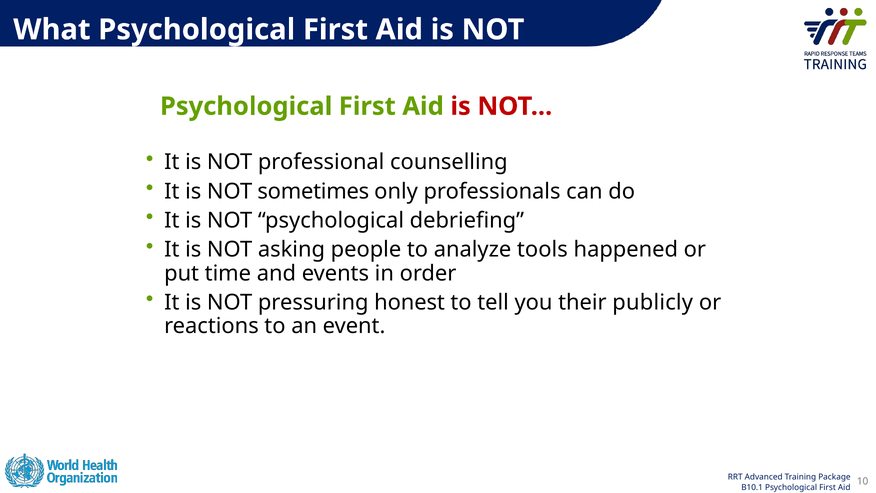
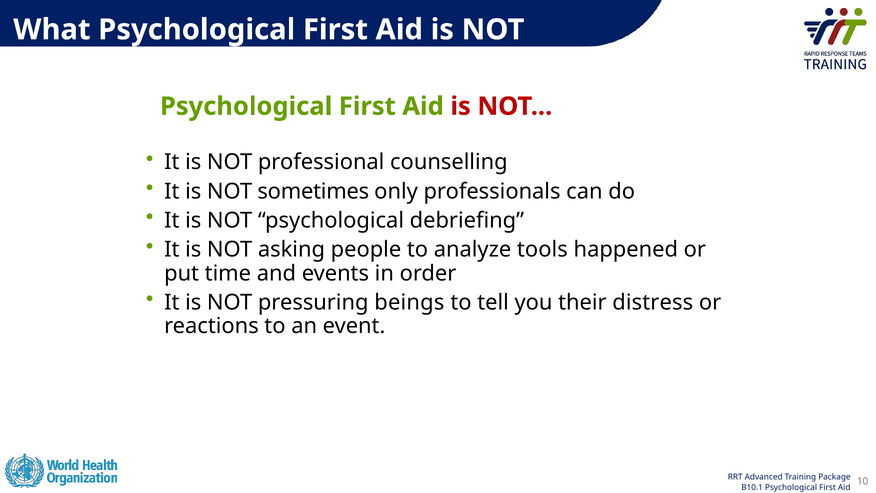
honest: honest -> beings (409, 302)
publicly: publicly -> distress (653, 302)
